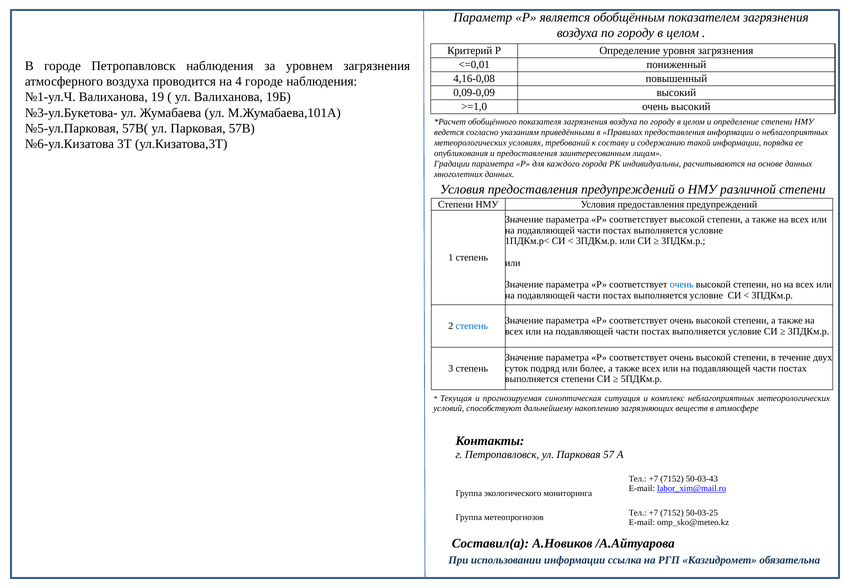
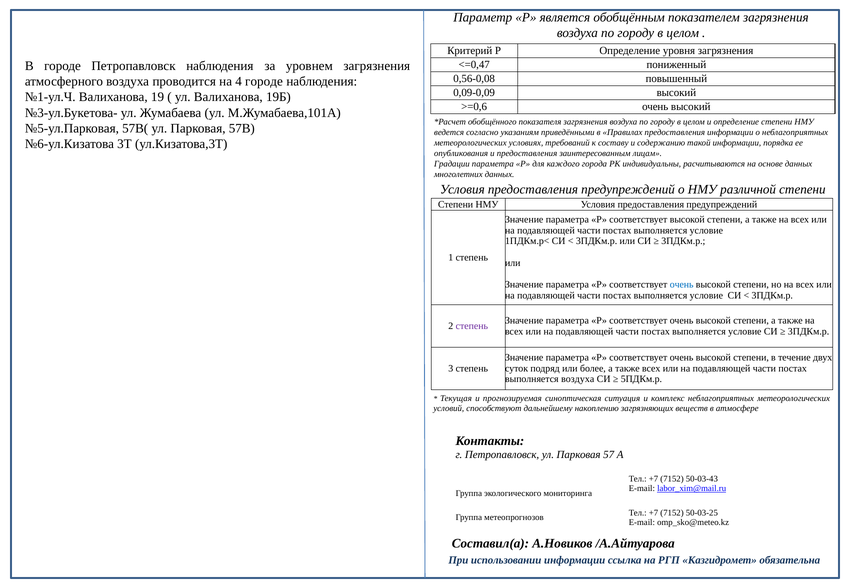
<=0,01: <=0,01 -> <=0,47 (474, 65)
4,16-0,08: 4,16-0,08 -> 0,56-0,08 (474, 79)
>=1,0: >=1,0 -> >=0,6 (474, 107)
степень colour: blue -> purple (472, 326)
выполняется степени: степени -> воздуха (578, 380)
